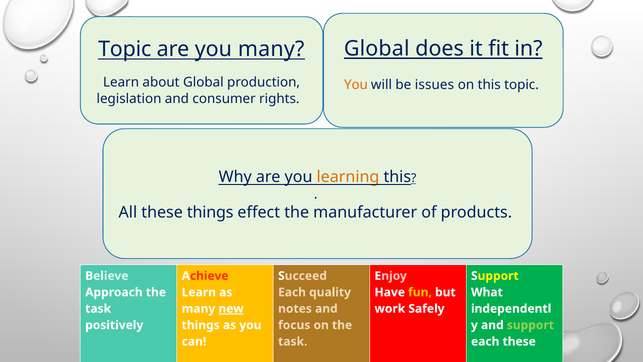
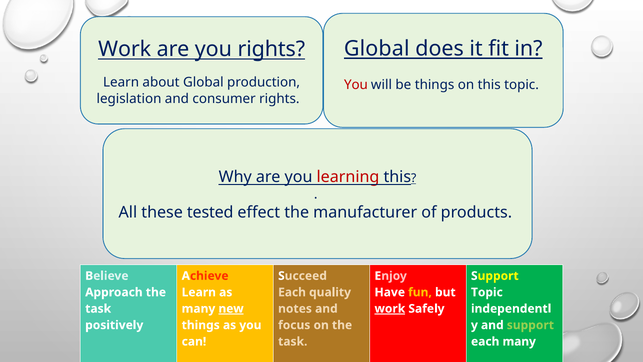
Topic: Topic -> Work (125, 49)
you many: many -> rights (271, 49)
You colour: orange -> red (356, 85)
be issues: issues -> things (435, 85)
learning colour: orange -> red (348, 177)
these things: things -> tested (210, 212)
What: What -> Topic (487, 292)
work underline: none -> present (390, 308)
each these: these -> many (519, 341)
